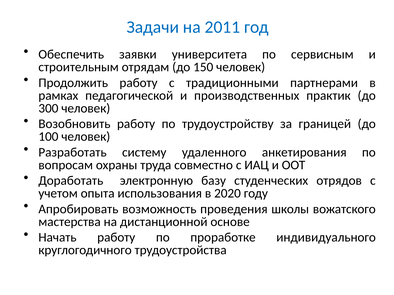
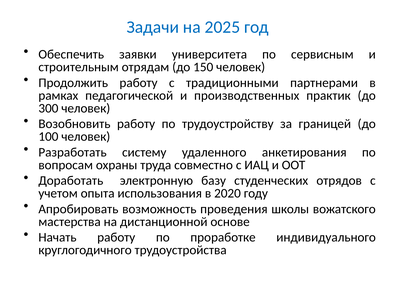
2011: 2011 -> 2025 (222, 27)
